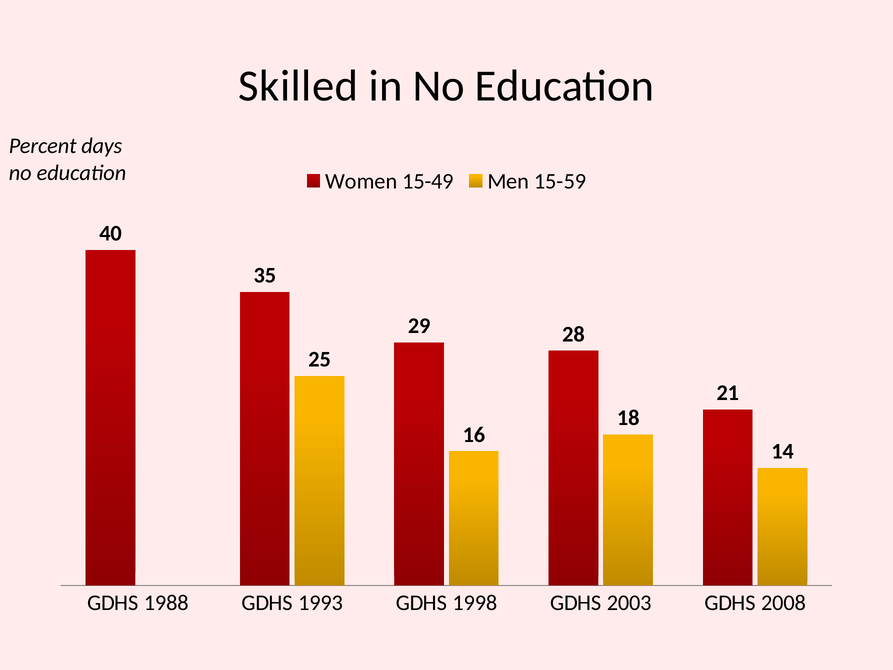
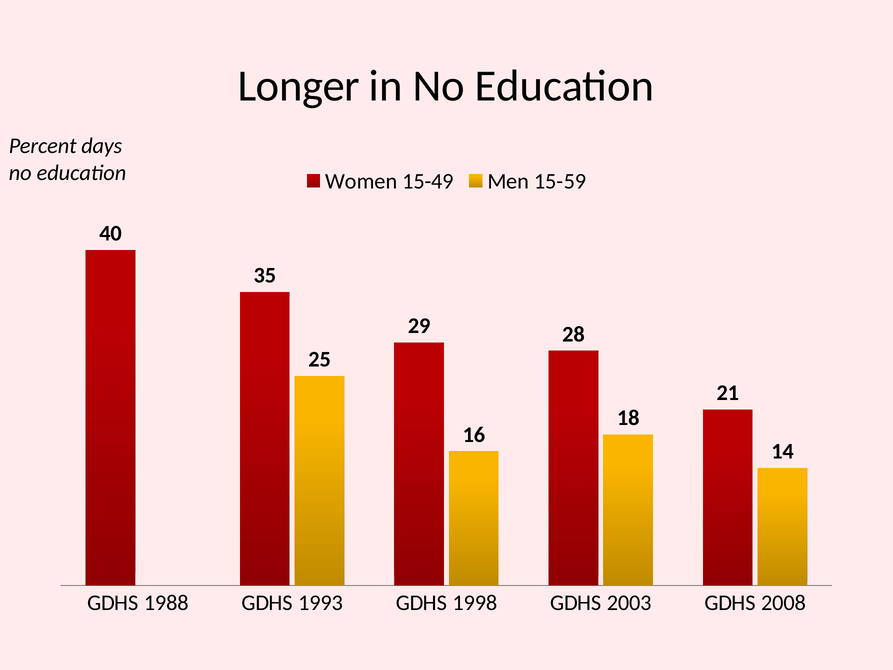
Skilled: Skilled -> Longer (299, 86)
